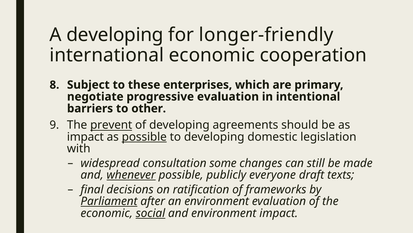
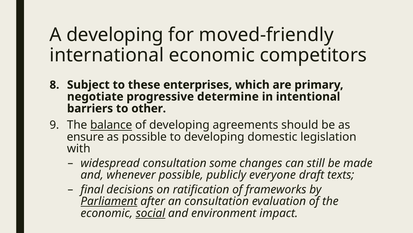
longer-friendly: longer-friendly -> moved-friendly (266, 35)
cooperation: cooperation -> competitors (313, 55)
progressive evaluation: evaluation -> determine (228, 96)
prevent: prevent -> balance (111, 125)
impact: impact -> ensure (85, 136)
possible underline: present -> none (144, 136)
whenever underline: present -> none (131, 175)
an environment: environment -> consultation (217, 201)
